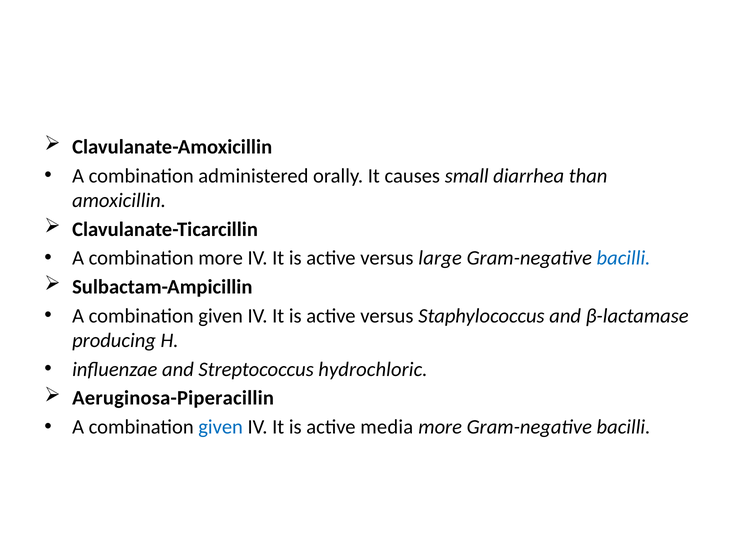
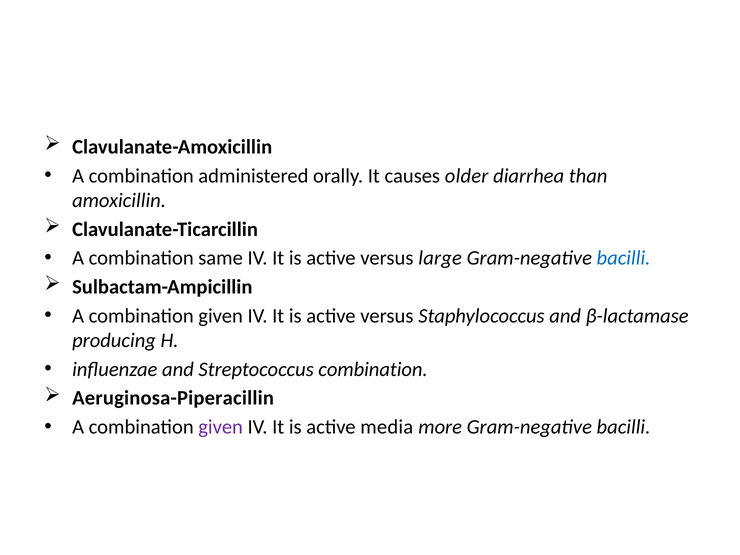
small: small -> older (467, 176)
combination more: more -> same (221, 258)
Streptococcus hydrochloric: hydrochloric -> combination (373, 369)
given colour: blue -> purple (221, 427)
